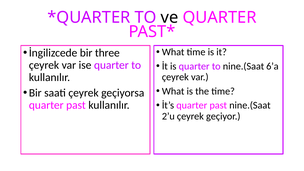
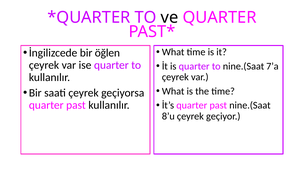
three: three -> öğlen (107, 53)
6’a: 6’a -> 7’a (272, 66)
2’u: 2’u -> 8’u (168, 116)
